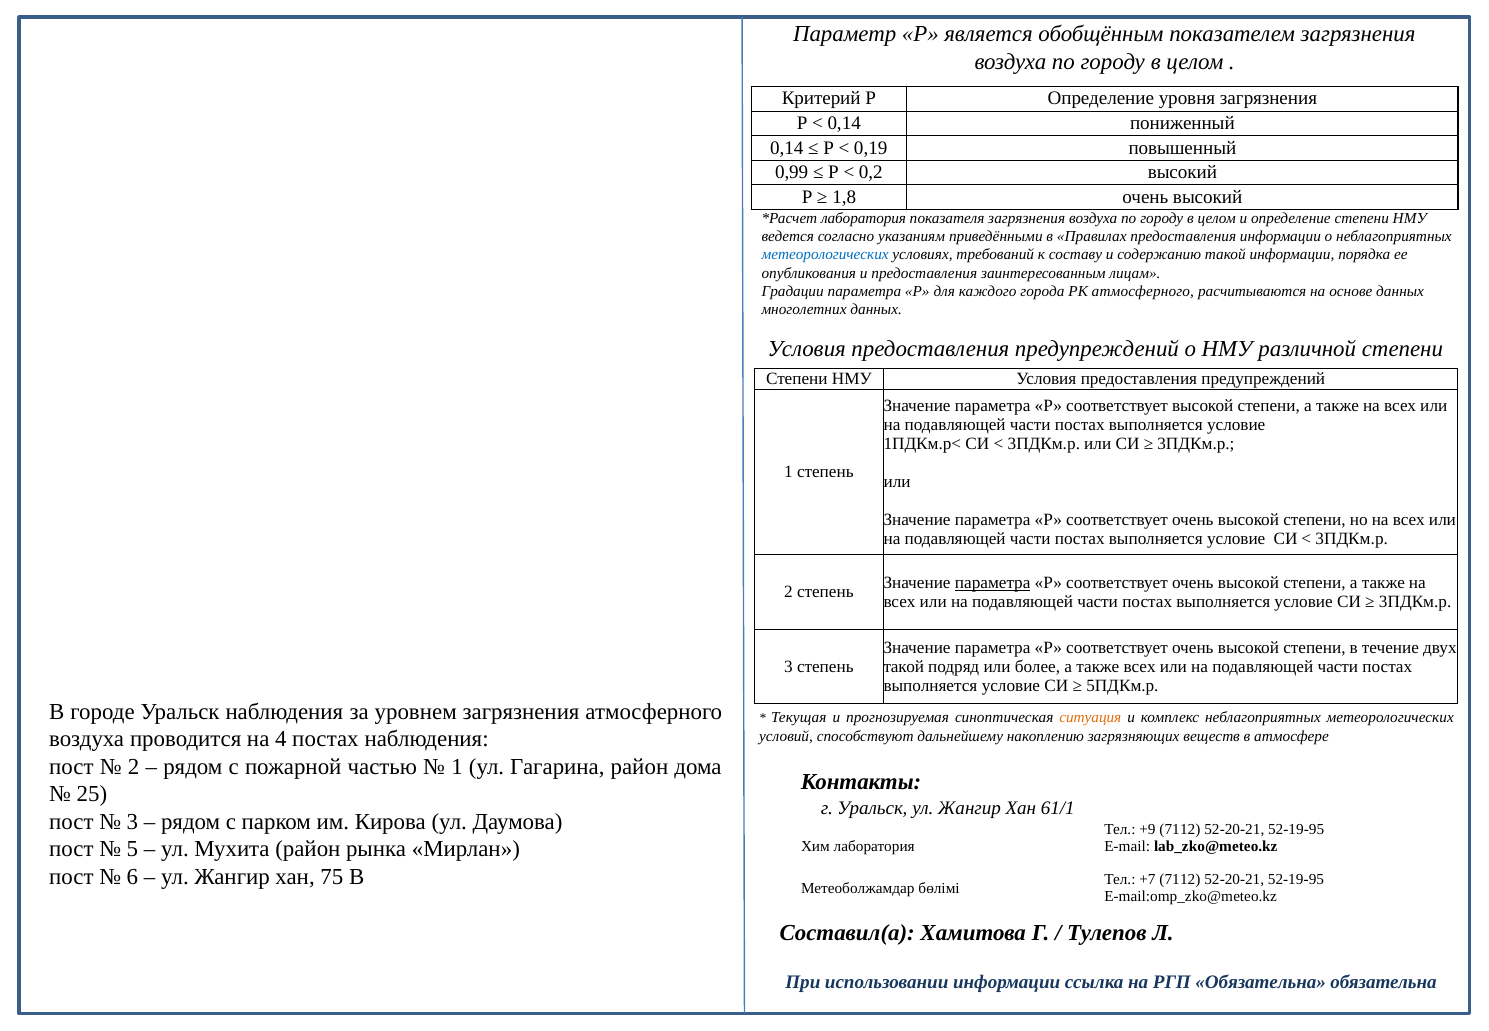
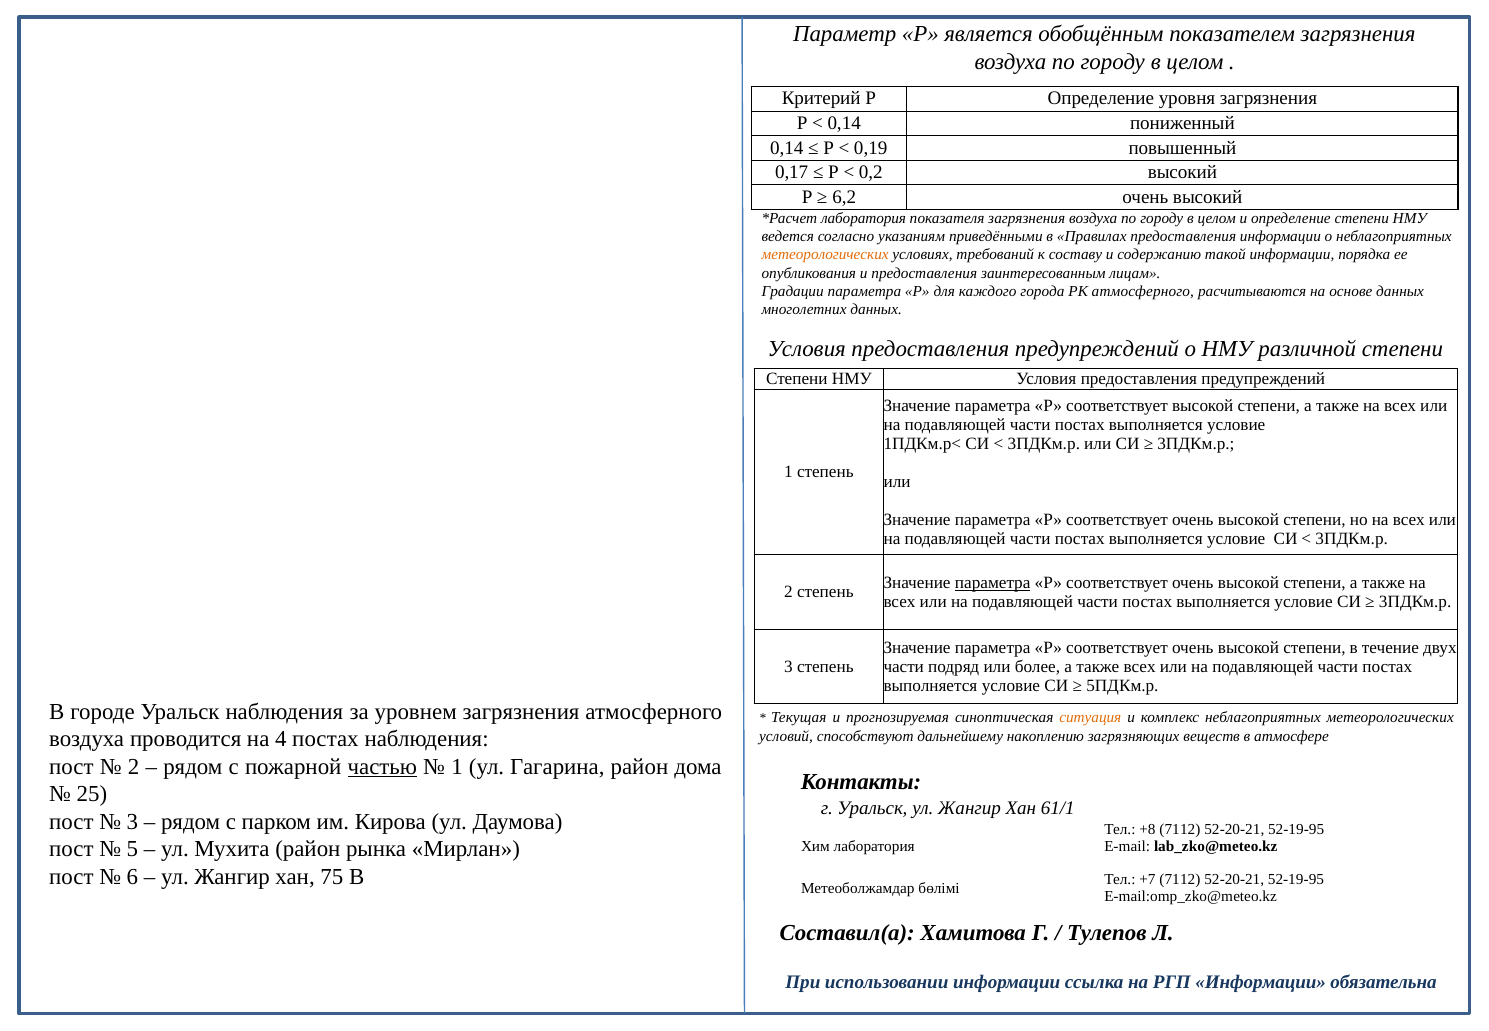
0,99: 0,99 -> 0,17 (792, 172)
1,8: 1,8 -> 6,2 (844, 197)
метеорологических colour: blue -> orange (825, 255)
такой: такой -> части (904, 667)
частью underline: none -> present (382, 767)
+9: +9 -> +8 (1147, 829)
РГП Обязательна: Обязательна -> Информации (1261, 982)
